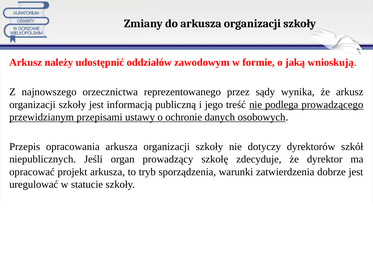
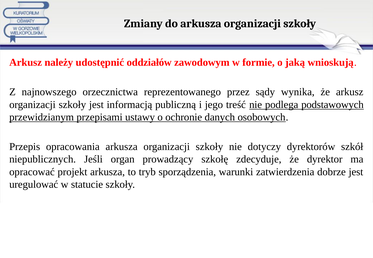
prowadzącego: prowadzącego -> podstawowych (332, 105)
